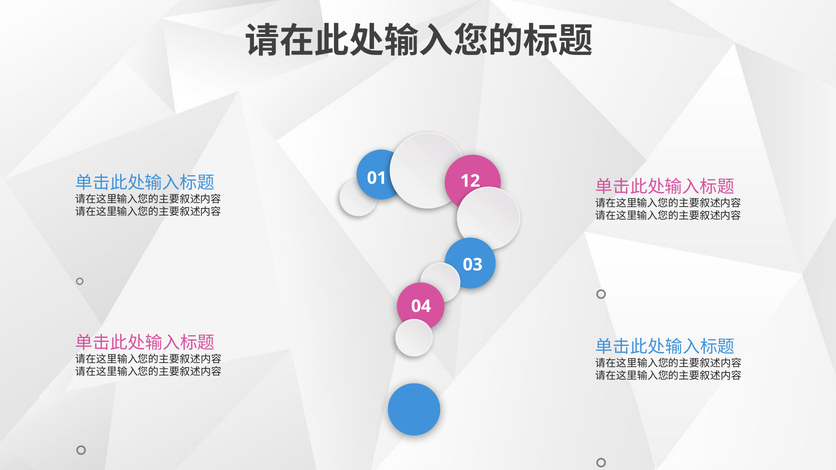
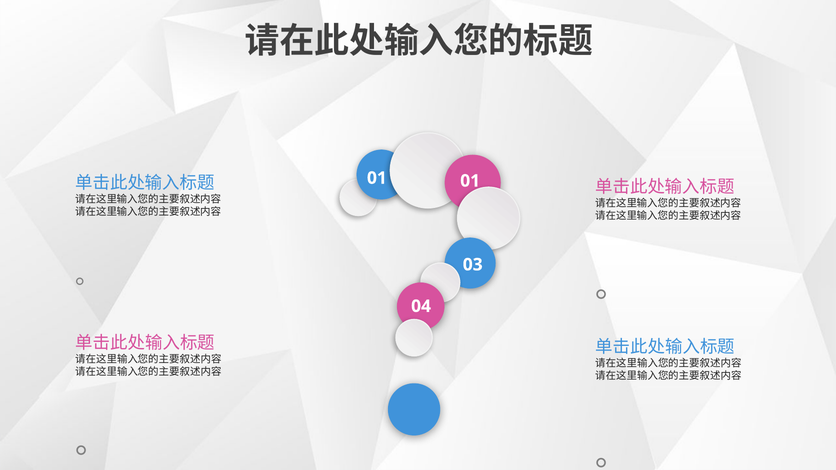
01 12: 12 -> 01 (470, 181)
